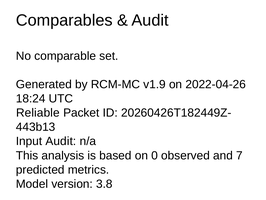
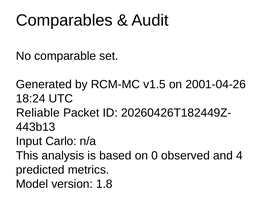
v1.9: v1.9 -> v1.5 (155, 84)
2022-04-26: 2022-04-26 -> 2001-04-26 (216, 84)
Input Audit: Audit -> Carlo (61, 141)
7: 7 -> 4 (239, 155)
3.8: 3.8 -> 1.8 (104, 183)
